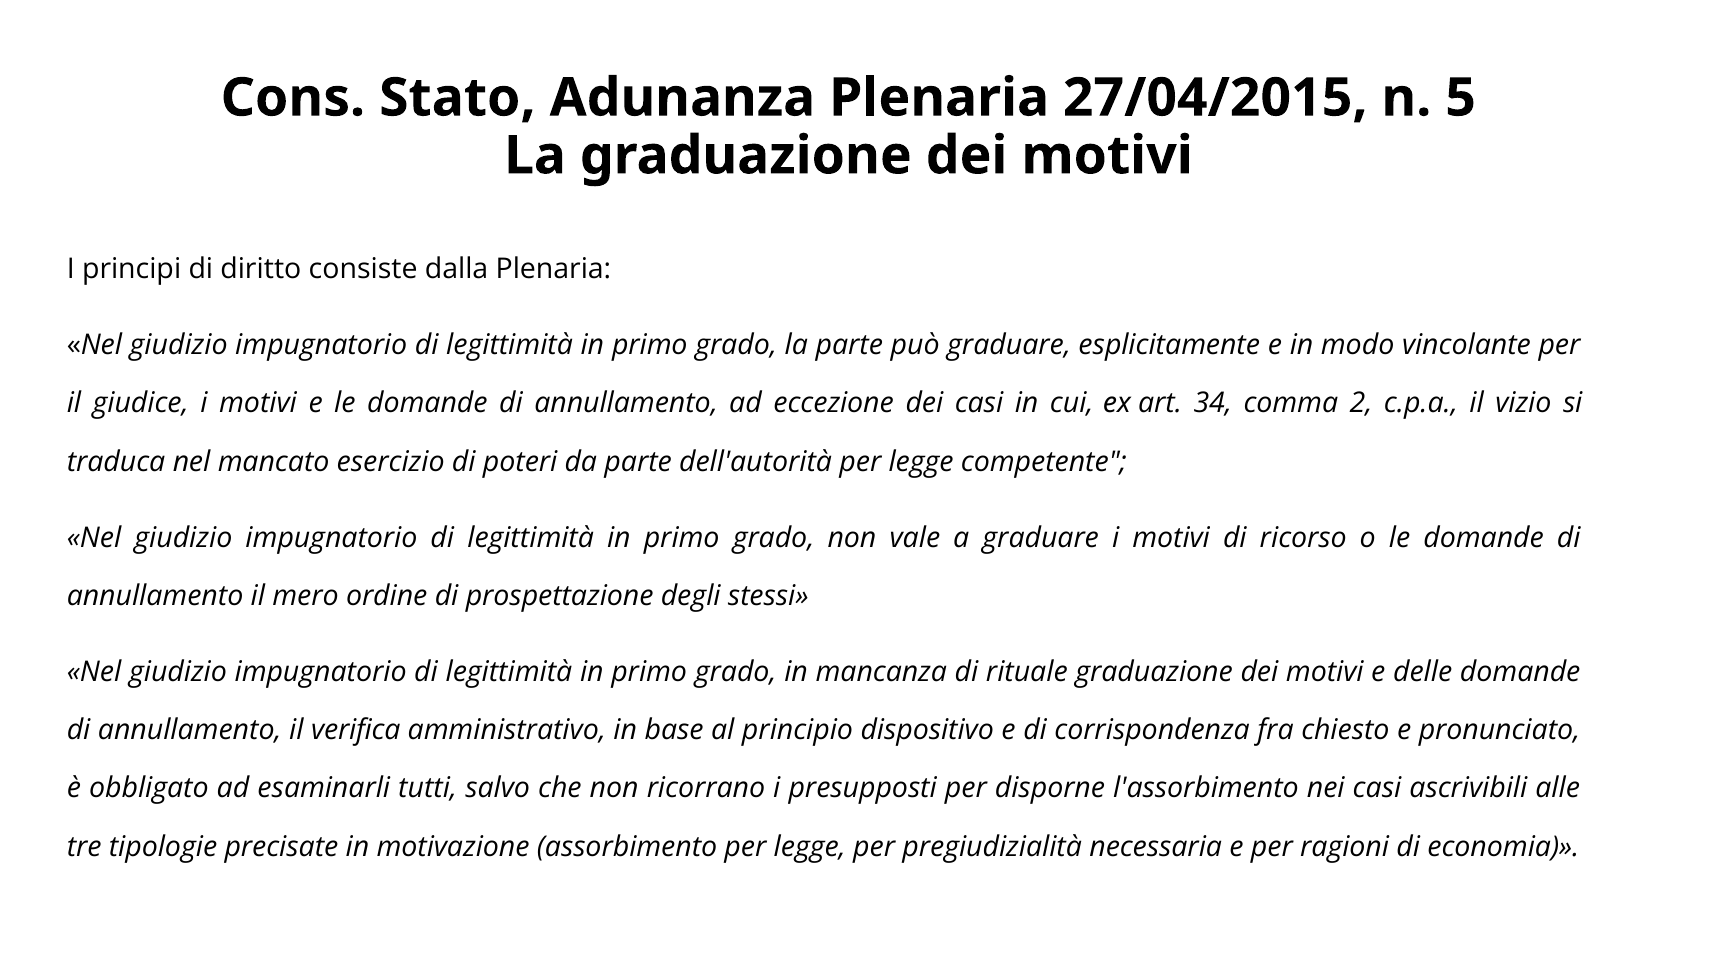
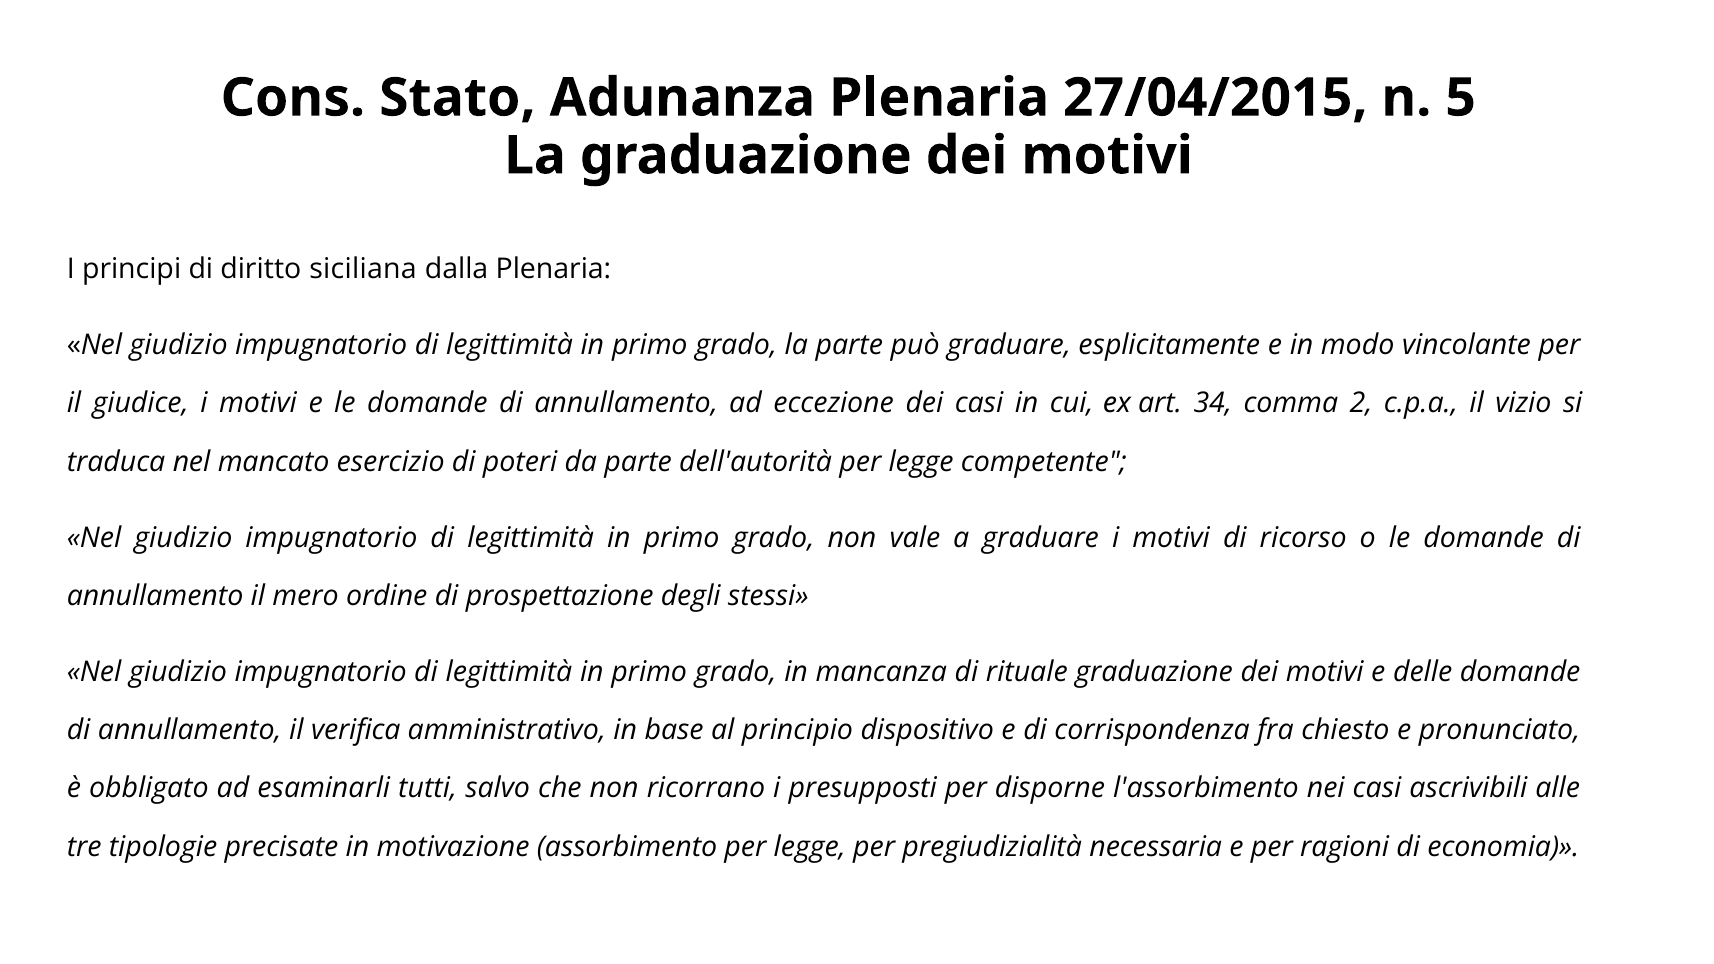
consiste: consiste -> siciliana (363, 269)
